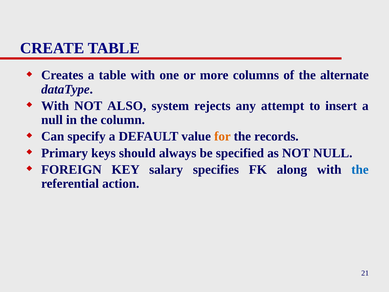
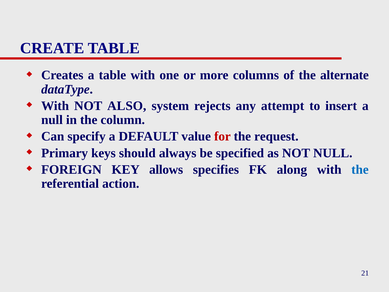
for colour: orange -> red (222, 136)
records: records -> request (276, 136)
salary: salary -> allows (166, 169)
